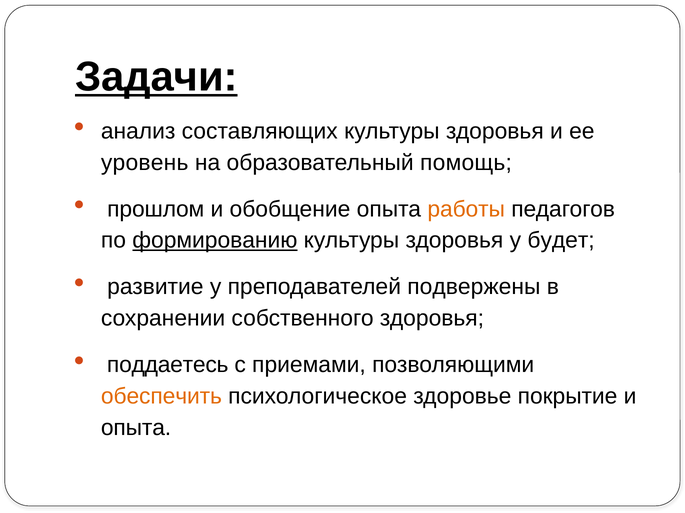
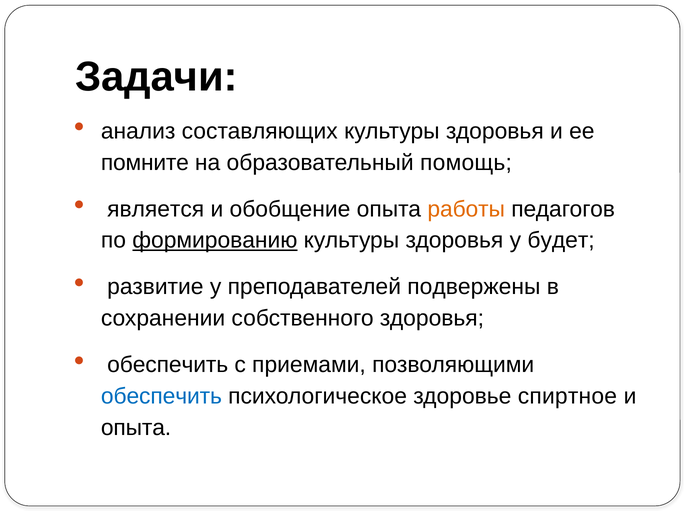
Задачи underline: present -> none (156, 77)
уровень: уровень -> помните (145, 163)
прошлом: прошлом -> является (156, 209)
поддаетесь: поддаетесь -> обеспечить (168, 365)
обеспечить colour: orange -> blue (161, 397)
покрытие: покрытие -> спиртное (567, 397)
